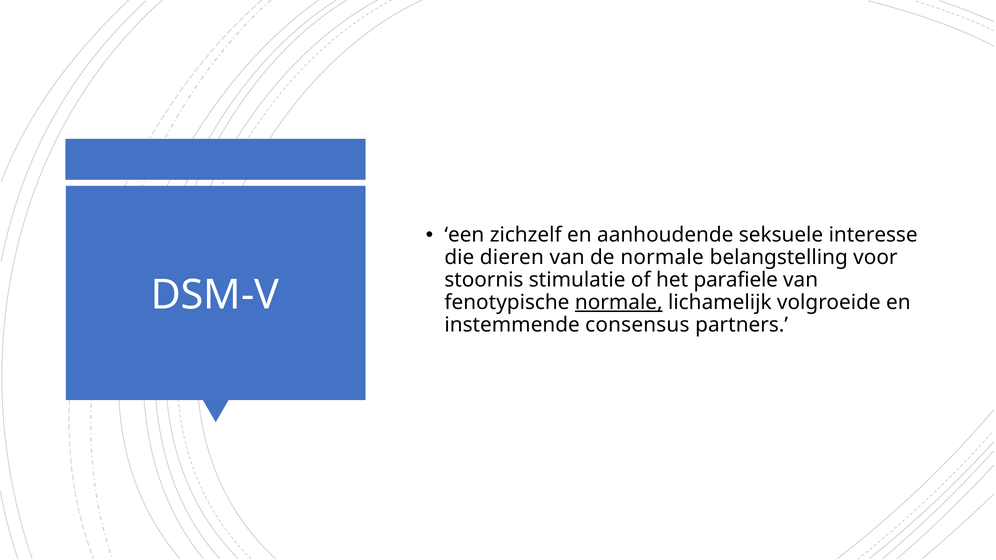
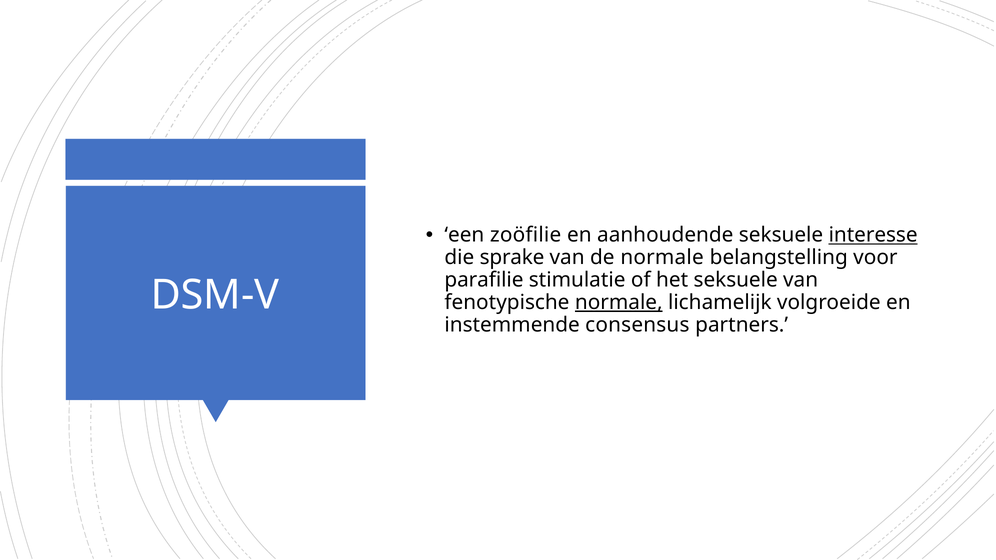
zichzelf: zichzelf -> zoöfilie (526, 235)
interesse underline: none -> present (873, 235)
dieren: dieren -> sprake (512, 258)
stoornis: stoornis -> parafilie (484, 280)
het parafiele: parafiele -> seksuele (736, 280)
